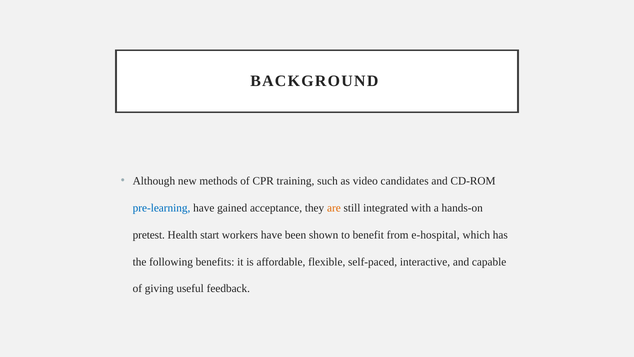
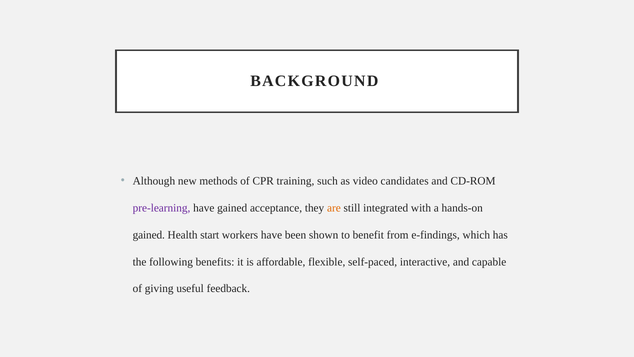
pre-learning colour: blue -> purple (162, 208)
pretest: pretest -> gained (149, 235)
e-hospital: e-hospital -> e-findings (436, 235)
